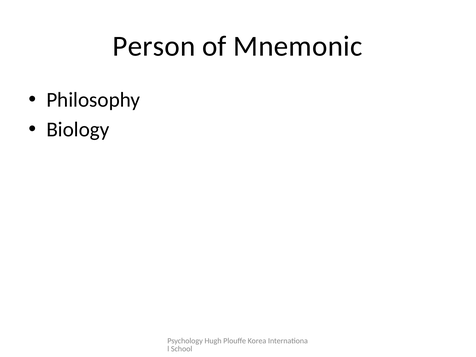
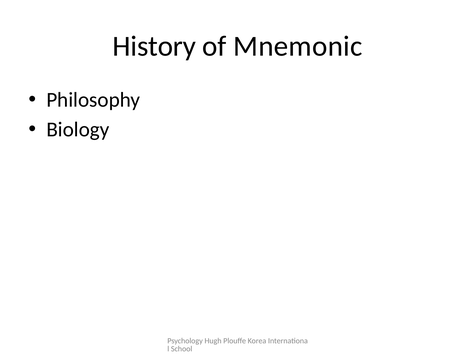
Person: Person -> History (154, 46)
